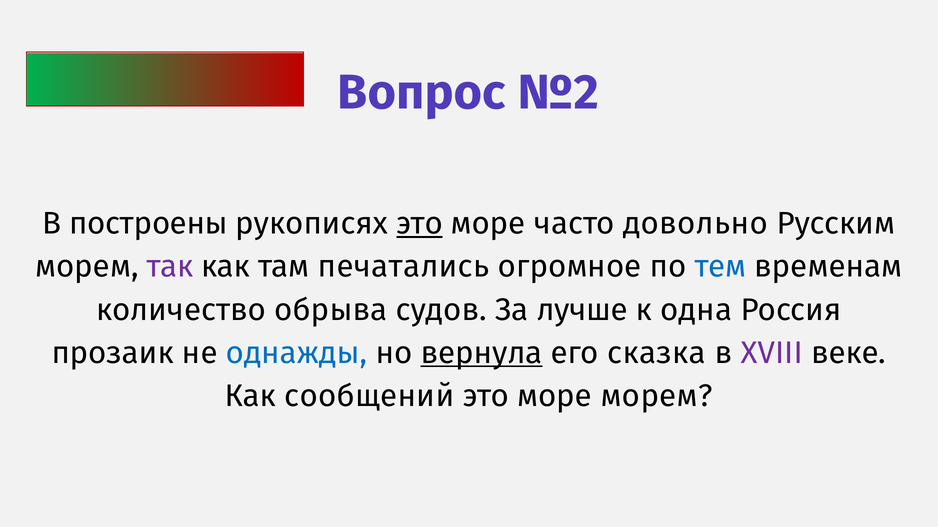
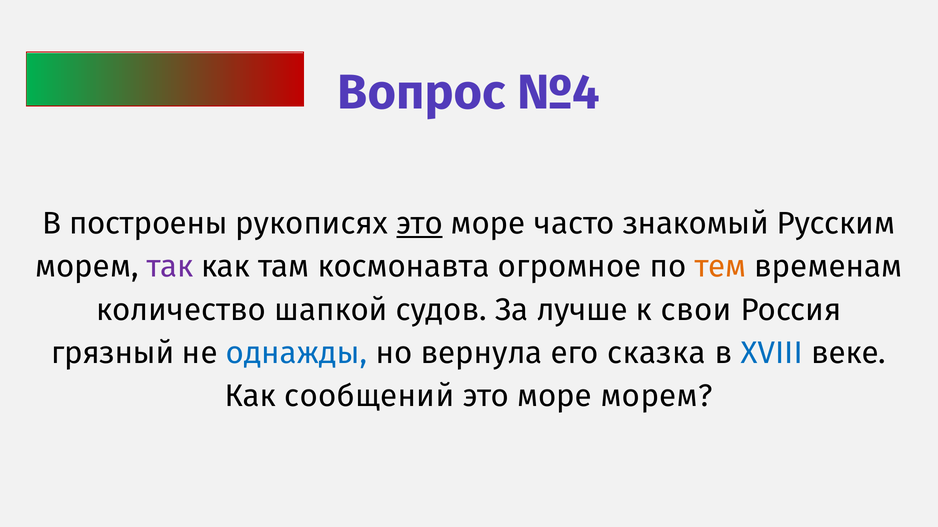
№2: №2 -> №4 (559, 93)
довольно: довольно -> знакомый (696, 224)
печатались: печатались -> космонавта (404, 267)
тем colour: blue -> orange (720, 267)
обрыва: обрыва -> шапкой (331, 310)
одна: одна -> свои (696, 310)
прозаик: прозаик -> грязный (113, 353)
вернула underline: present -> none (482, 353)
XVIII colour: purple -> blue (772, 353)
